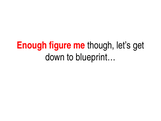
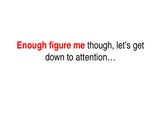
blueprint…: blueprint… -> attention… (96, 57)
